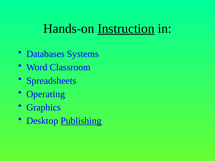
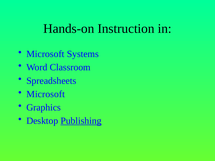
Instruction underline: present -> none (126, 29)
Databases: Databases -> Microsoft (45, 54)
Operating: Operating -> Microsoft (46, 94)
